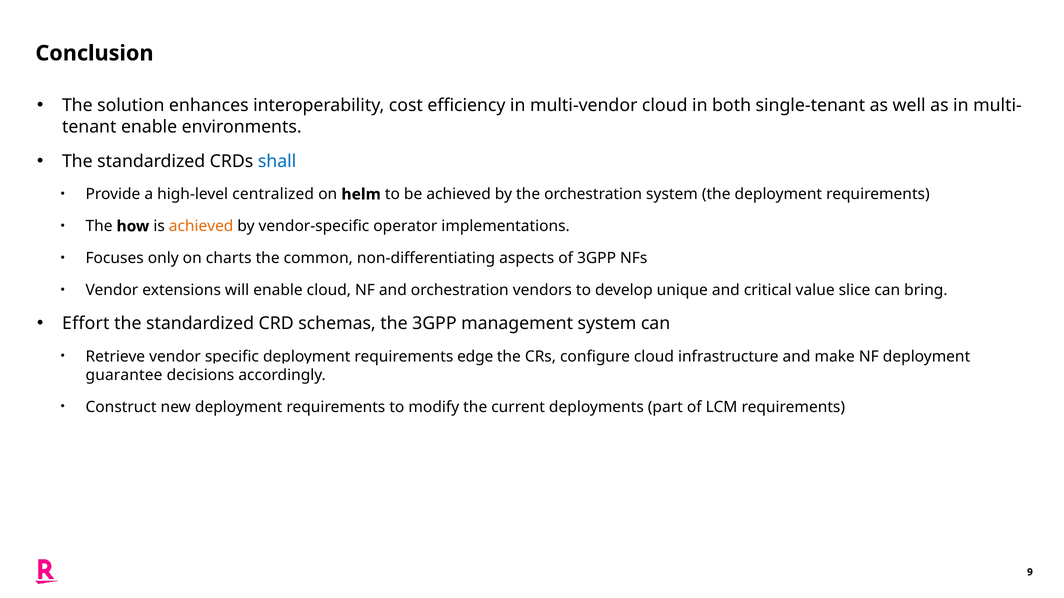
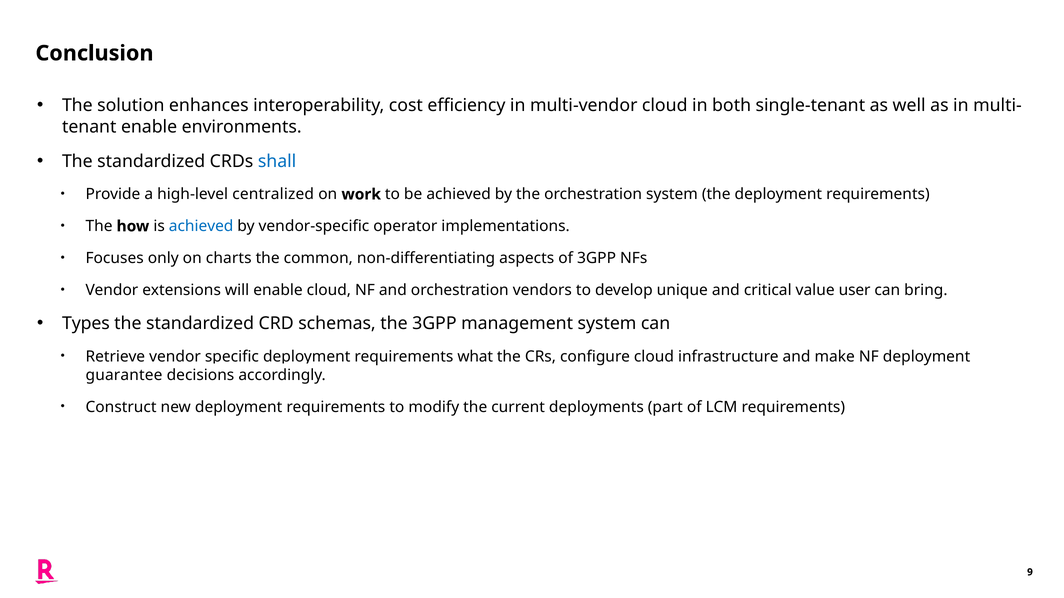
helm: helm -> work (361, 195)
achieved colour: orange -> blue (201, 226)
slice: slice -> user (855, 290)
Effort: Effort -> Types (86, 324)
edge: edge -> what (475, 357)
